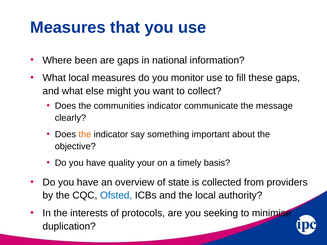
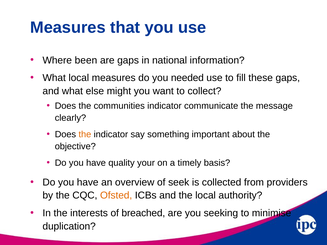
monitor: monitor -> needed (187, 78)
state: state -> seek (179, 182)
Ofsted colour: blue -> orange (116, 196)
protocols: protocols -> breached (143, 213)
